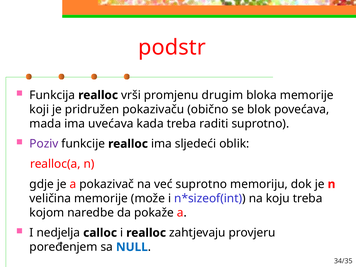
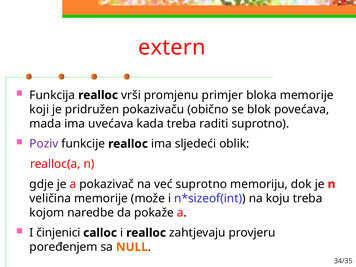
podstr: podstr -> extern (172, 47)
drugim: drugim -> primjer (222, 95)
nedjelja: nedjelja -> činjenici (58, 233)
NULL colour: blue -> orange (132, 247)
